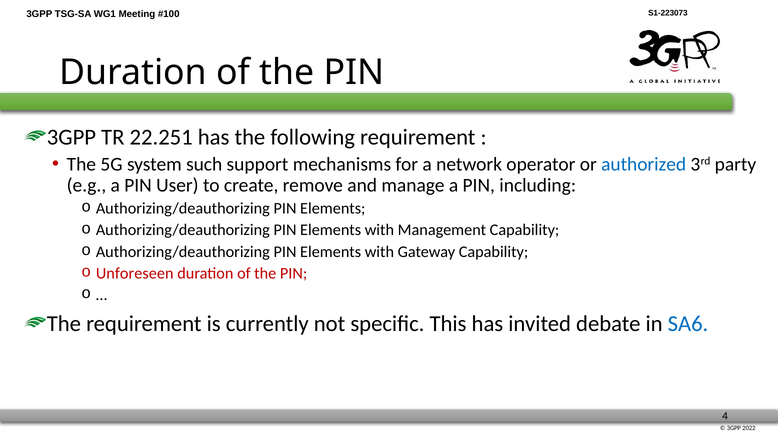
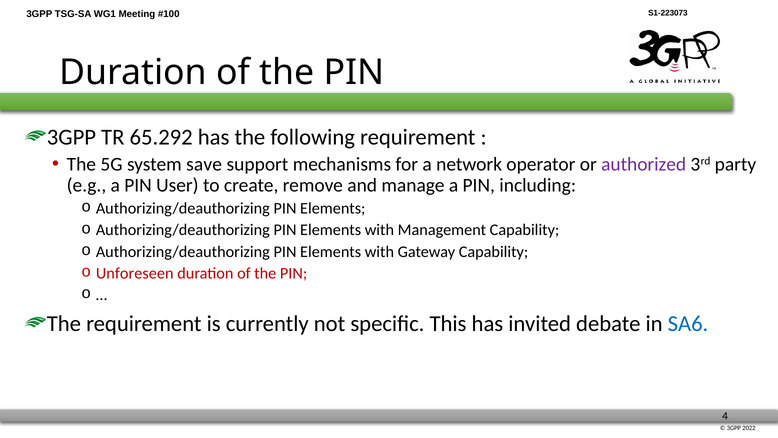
22.251: 22.251 -> 65.292 (161, 137)
such: such -> save (204, 164)
authorized colour: blue -> purple (644, 164)
